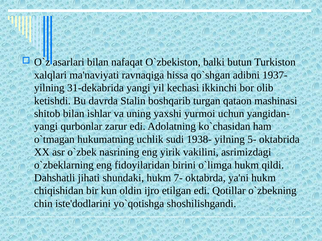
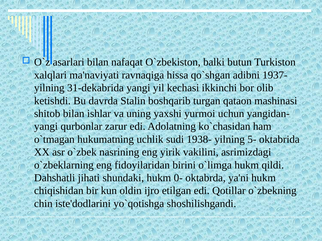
7-: 7- -> 0- (178, 178)
